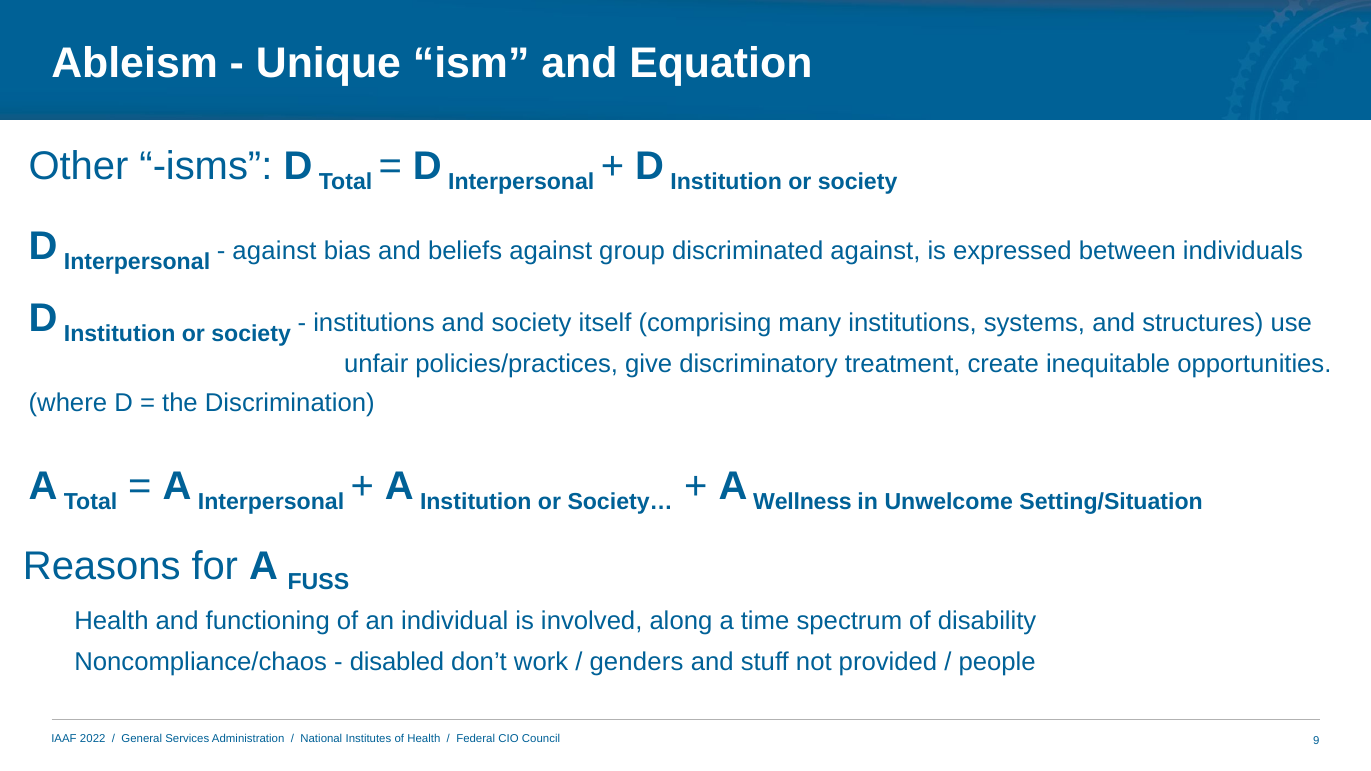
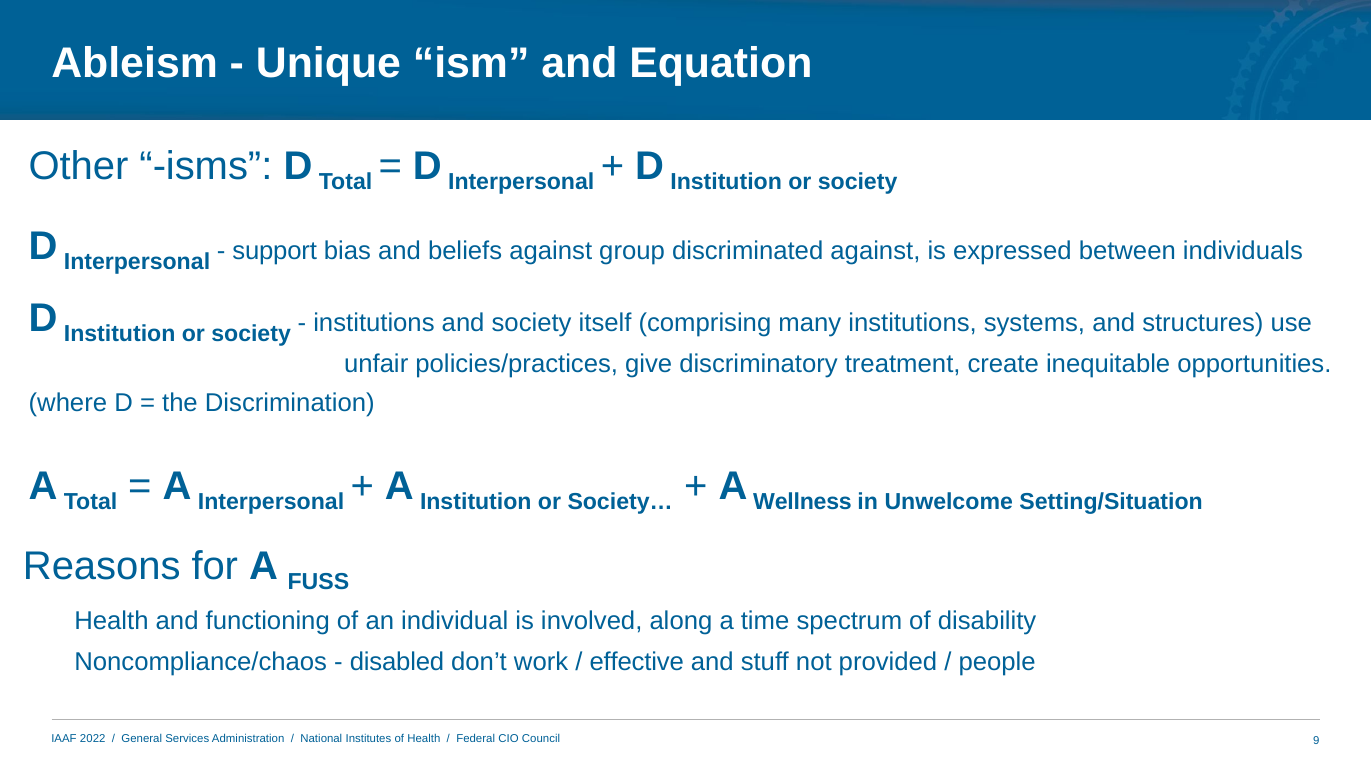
against: against -> support (275, 252)
genders: genders -> effective (637, 663)
